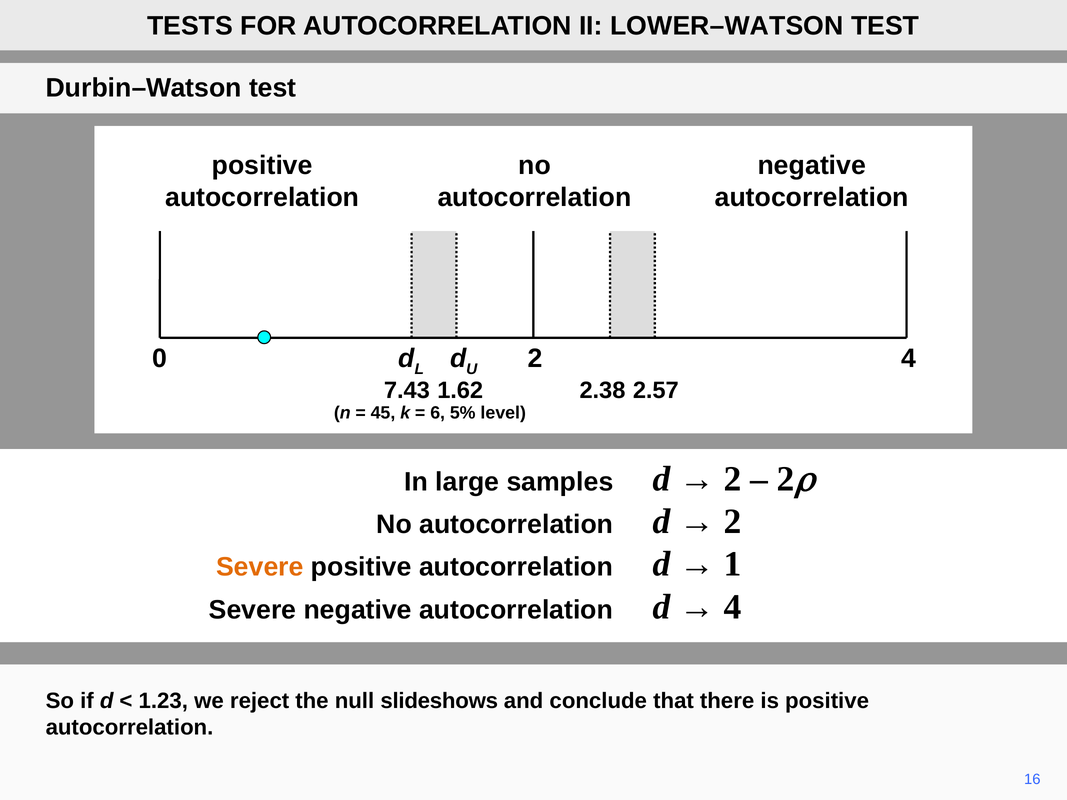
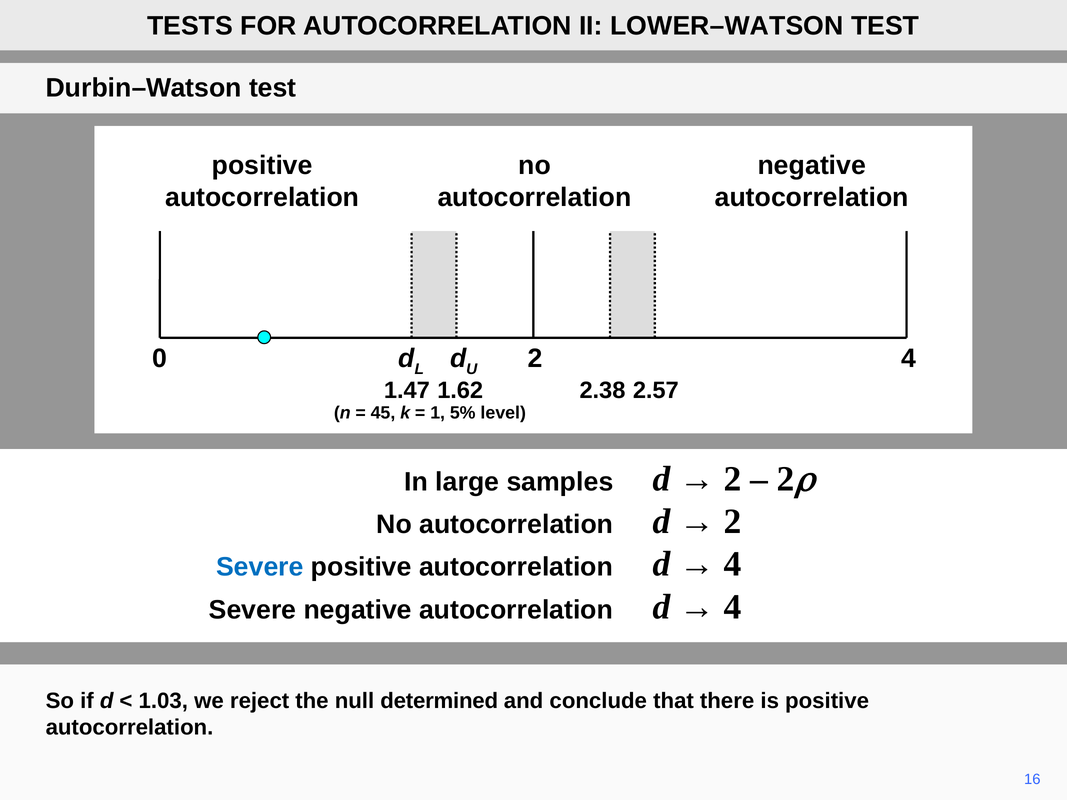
7.43: 7.43 -> 1.47 (407, 391)
6: 6 -> 1 (438, 413)
Severe colour: orange -> blue (260, 567)
1: 1 -> 4 (733, 564)
1.23: 1.23 -> 1.03 (163, 701)
slideshows: slideshows -> determined (439, 701)
